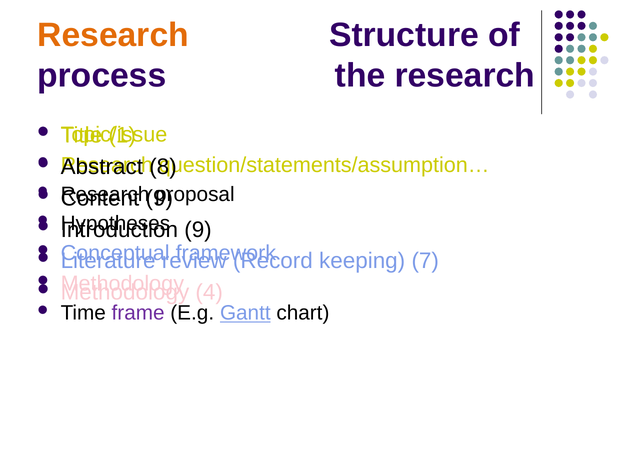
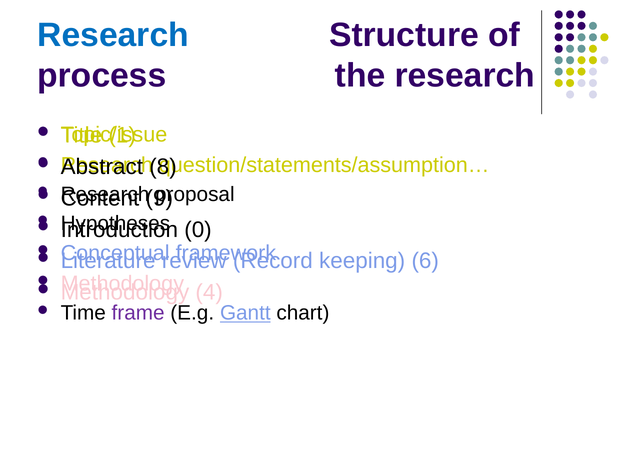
Research colour: orange -> blue (113, 35)
9: 9 -> 0 (198, 229)
7: 7 -> 6 (425, 261)
